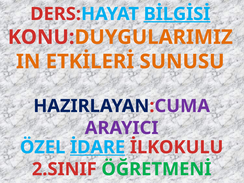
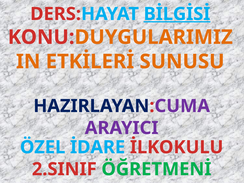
İDARE underline: present -> none (98, 147)
